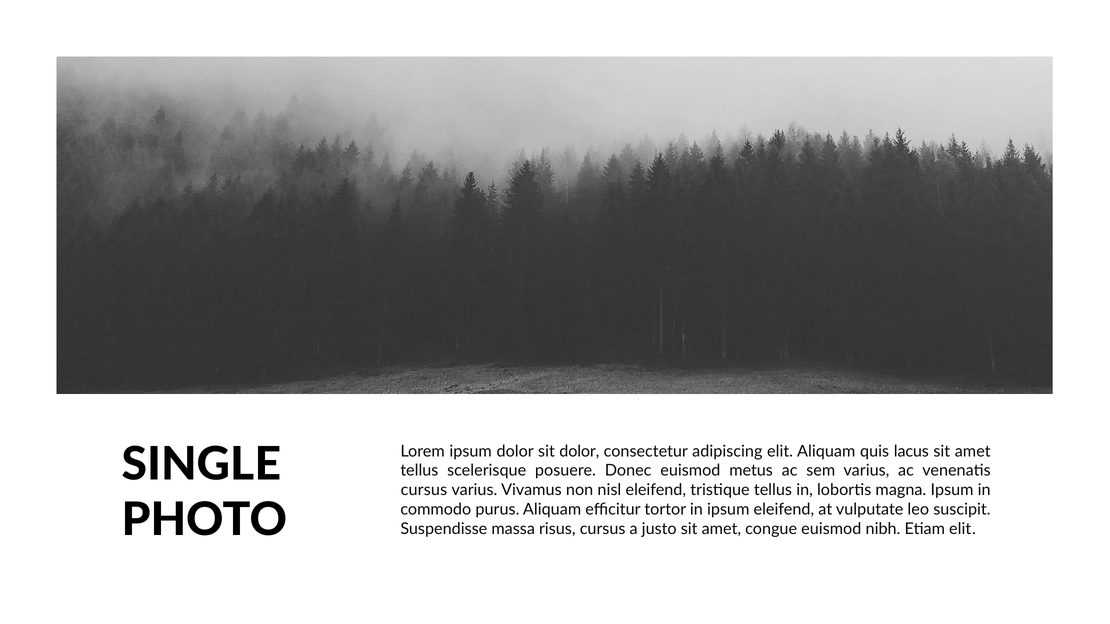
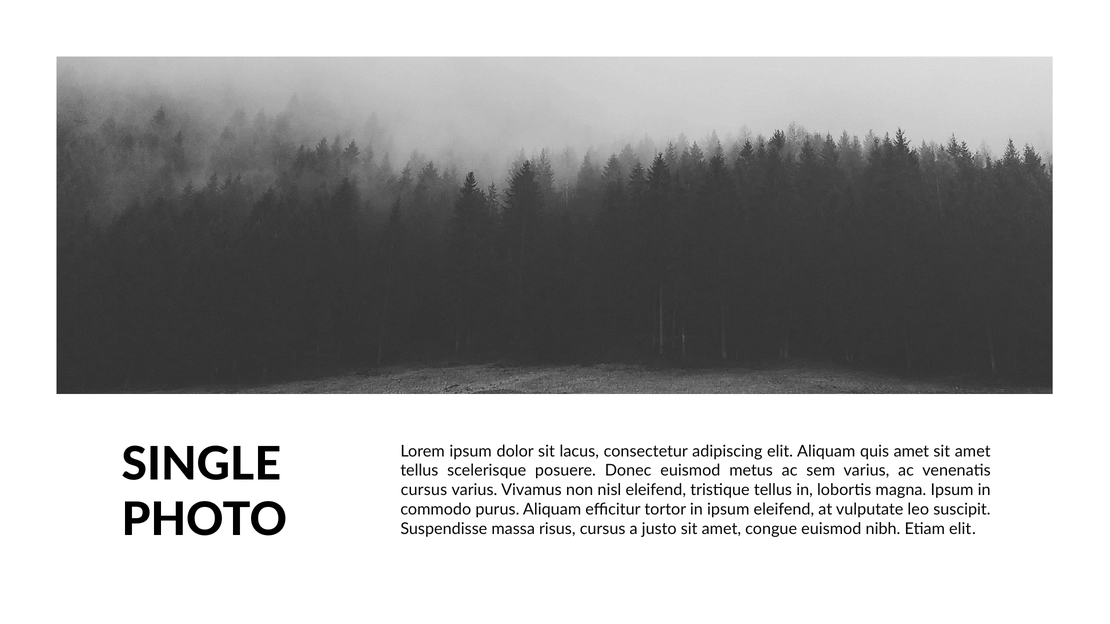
sit dolor: dolor -> lacus (579, 451)
quis lacus: lacus -> amet (911, 451)
